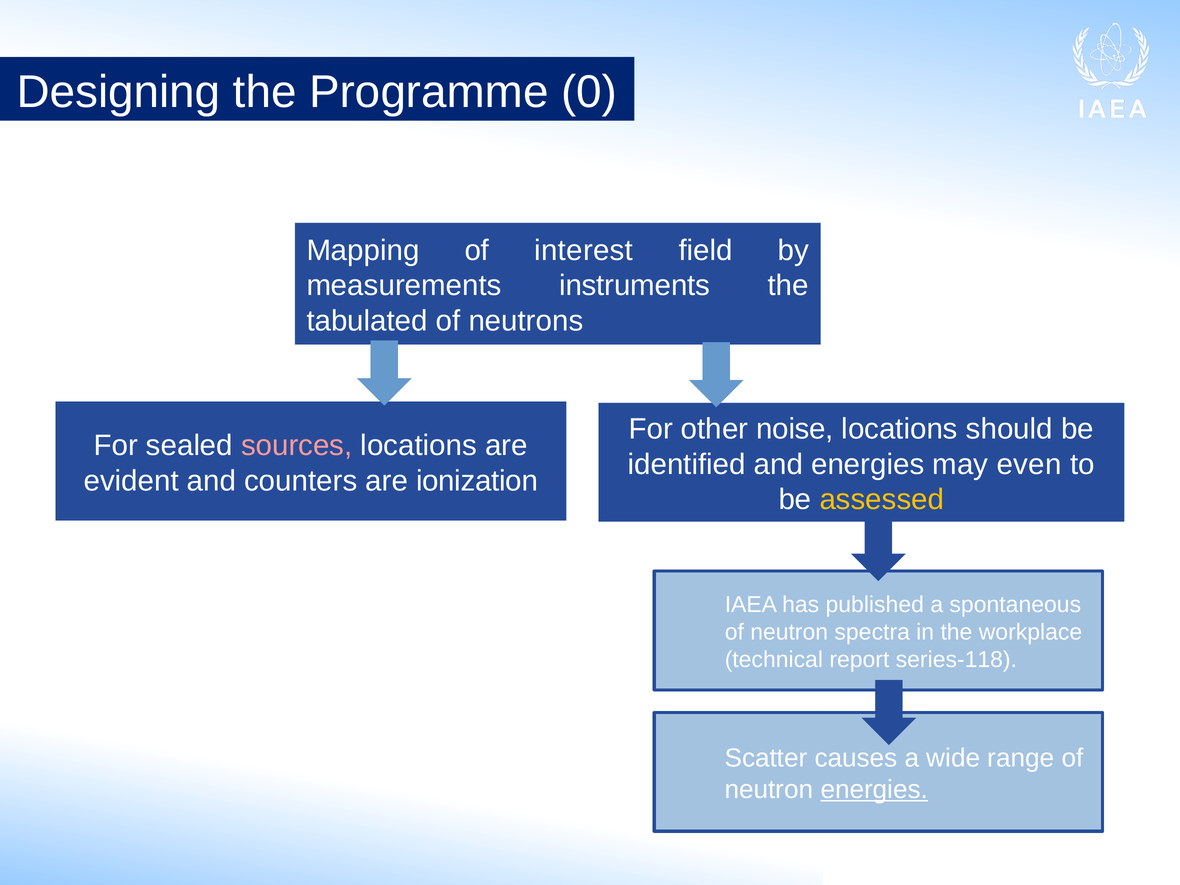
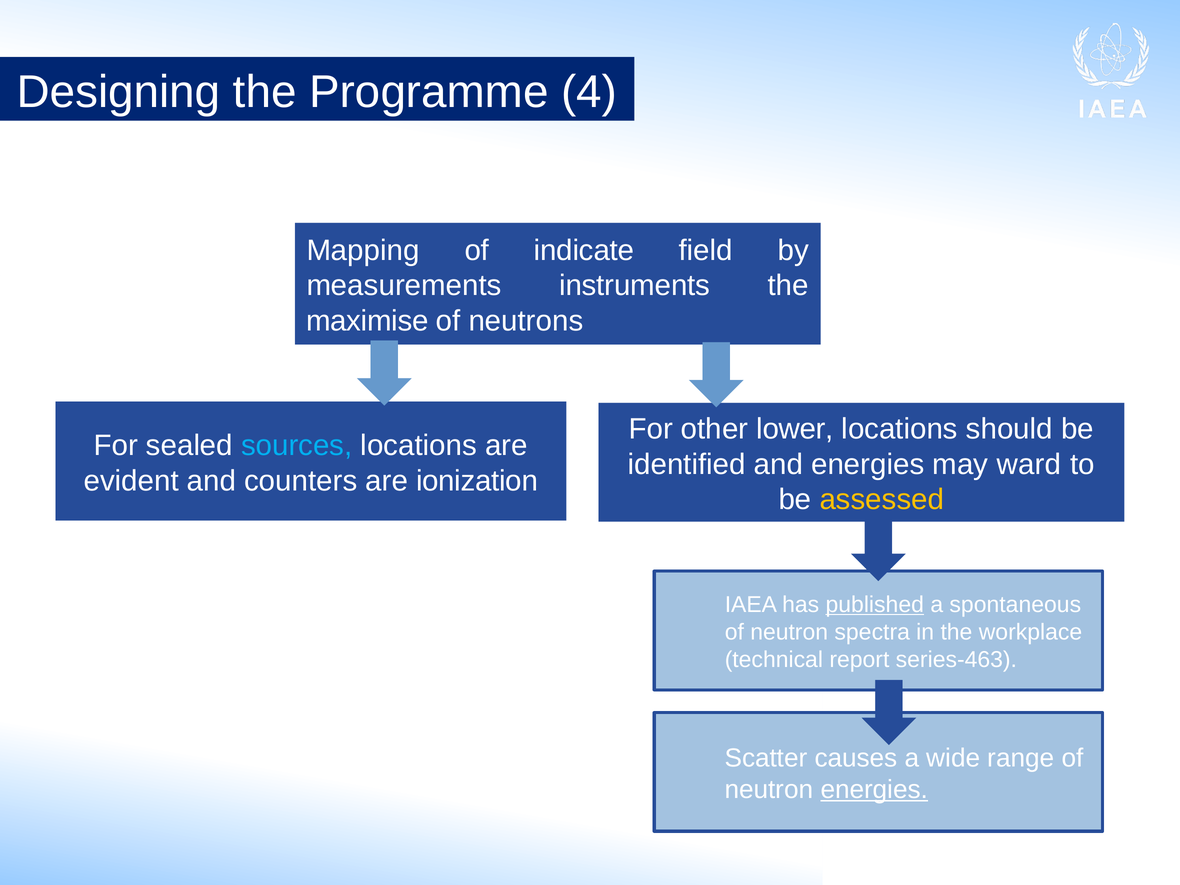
0: 0 -> 4 (589, 92)
interest: interest -> indicate (584, 250)
tabulated: tabulated -> maximise (367, 321)
noise: noise -> lower (795, 429)
sources colour: pink -> light blue (297, 445)
even: even -> ward (1029, 464)
published underline: none -> present (875, 605)
series-118: series-118 -> series-463 (956, 660)
